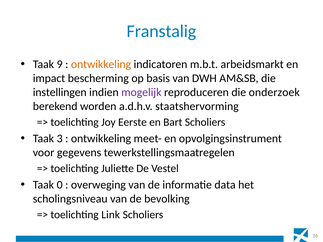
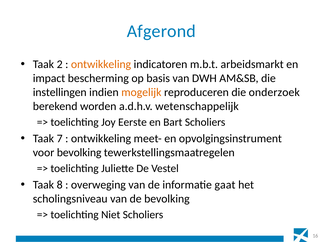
Franstalig: Franstalig -> Afgerond (161, 31)
9: 9 -> 2 (60, 64)
mogelijk colour: purple -> orange (141, 92)
staatshervorming: staatshervorming -> wetenschappelijk (197, 106)
3: 3 -> 7 (60, 139)
voor gegevens: gegevens -> bevolking (79, 153)
0: 0 -> 8 (60, 185)
data: data -> gaat (225, 185)
Link: Link -> Niet (111, 215)
